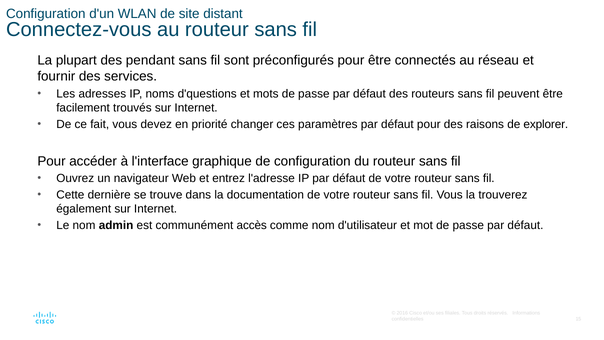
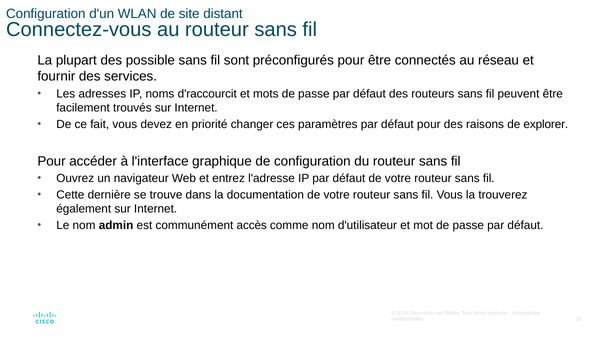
pendant: pendant -> possible (150, 60)
d'questions: d'questions -> d'raccourcit (207, 94)
